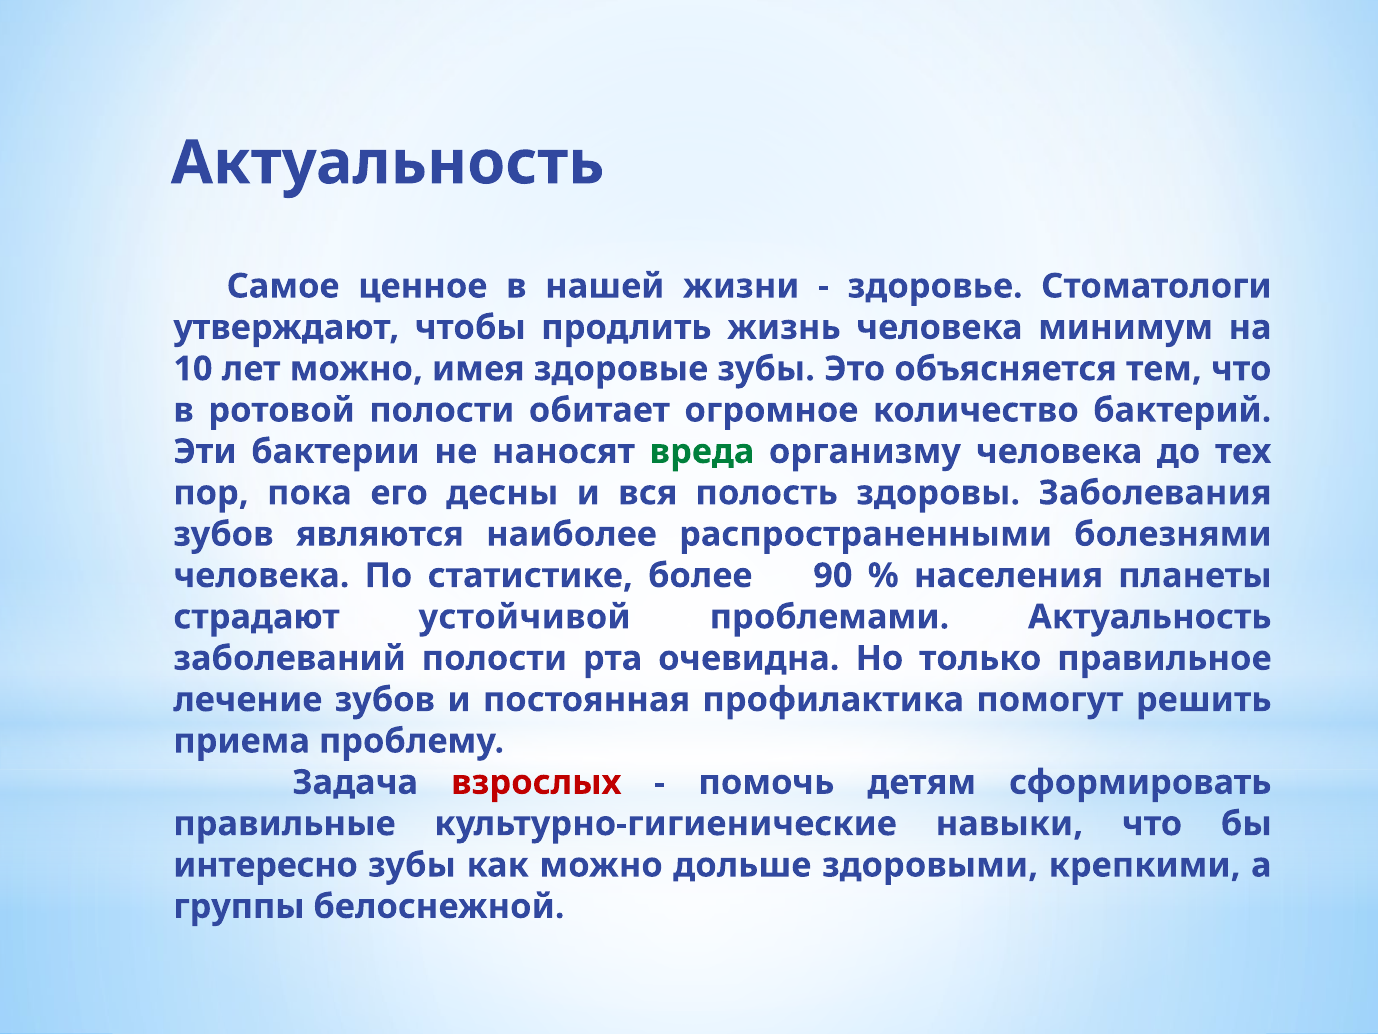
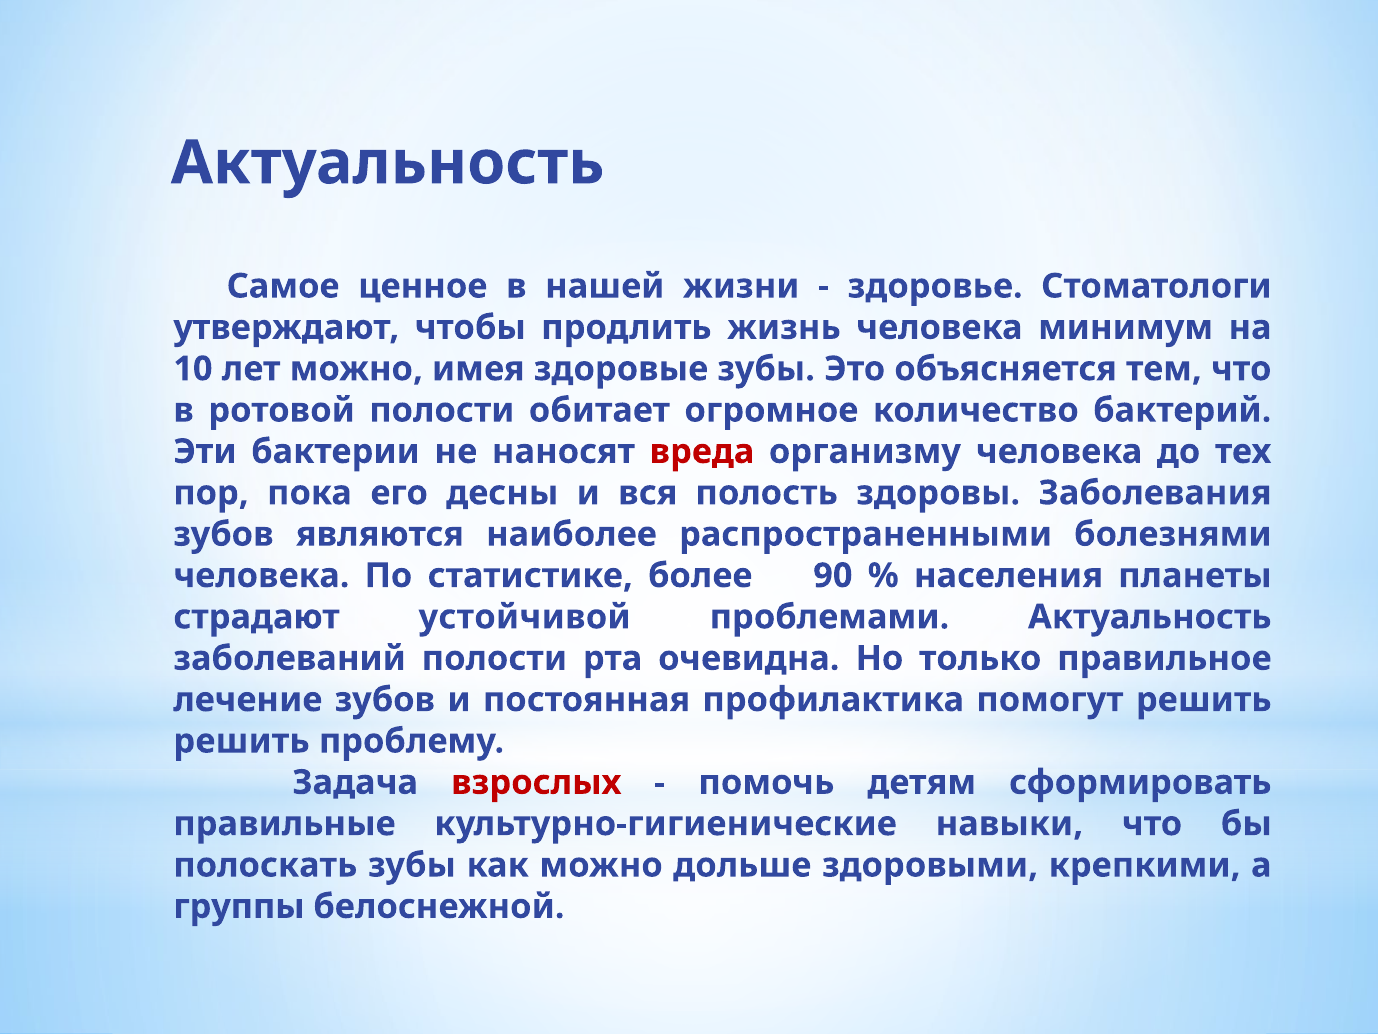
вреда colour: green -> red (702, 451)
приема: приема -> решить (242, 741)
интересно: интересно -> полоскать (265, 865)
